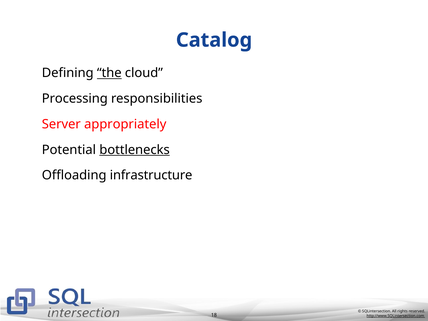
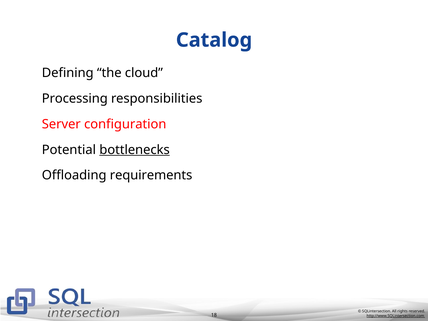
the underline: present -> none (109, 73)
appropriately: appropriately -> configuration (125, 124)
infrastructure: infrastructure -> requirements (151, 175)
